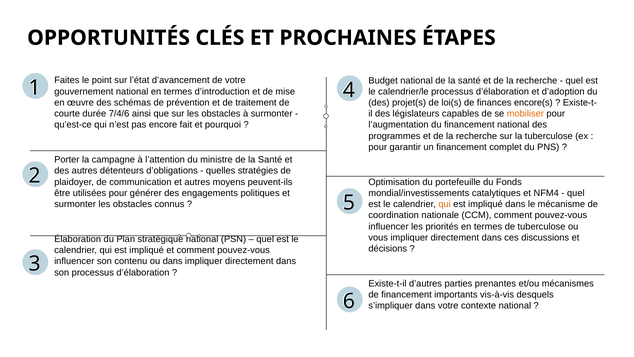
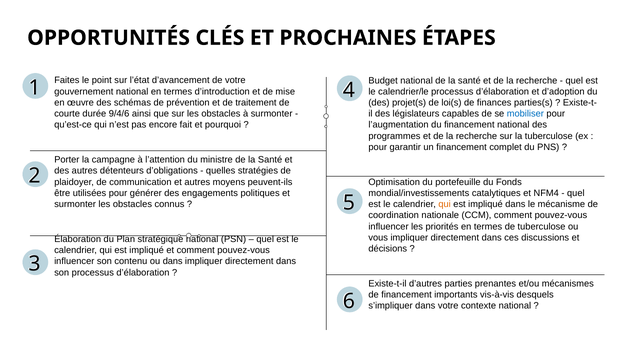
encore(s: encore(s -> parties(s (533, 103)
7/4/6: 7/4/6 -> 9/4/6 (119, 114)
mobiliser colour: orange -> blue (525, 114)
